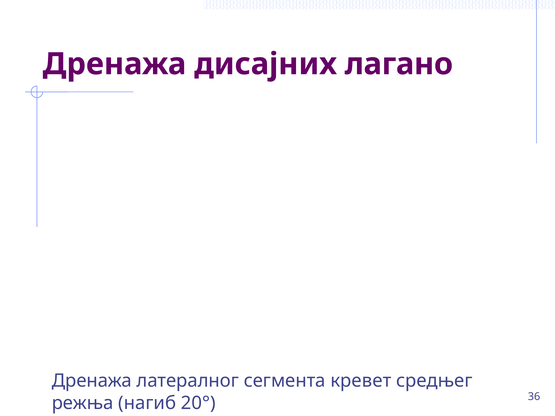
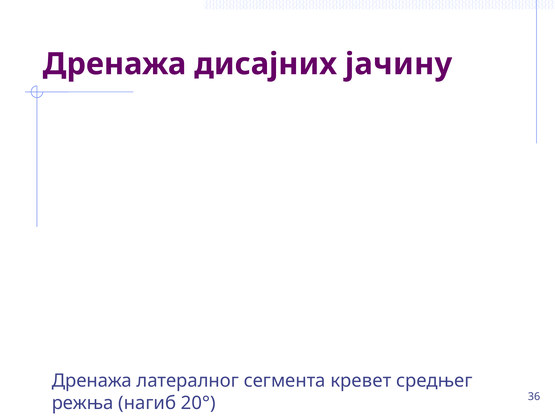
лагано: лагано -> јачину (399, 64)
